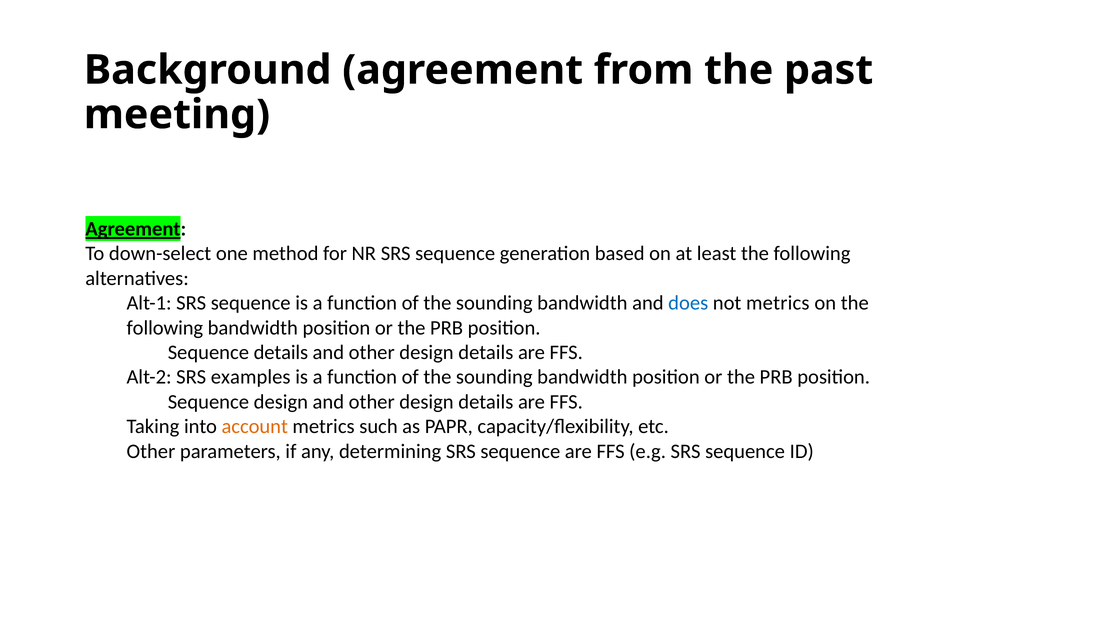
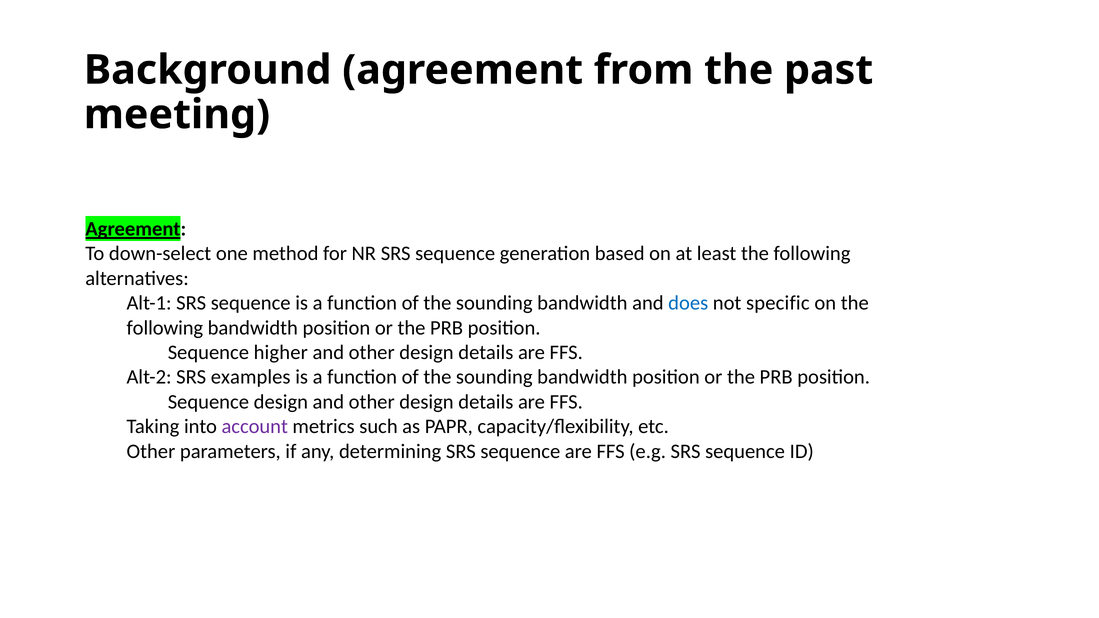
not metrics: metrics -> specific (778, 303)
Sequence details: details -> higher (281, 353)
account colour: orange -> purple (255, 427)
